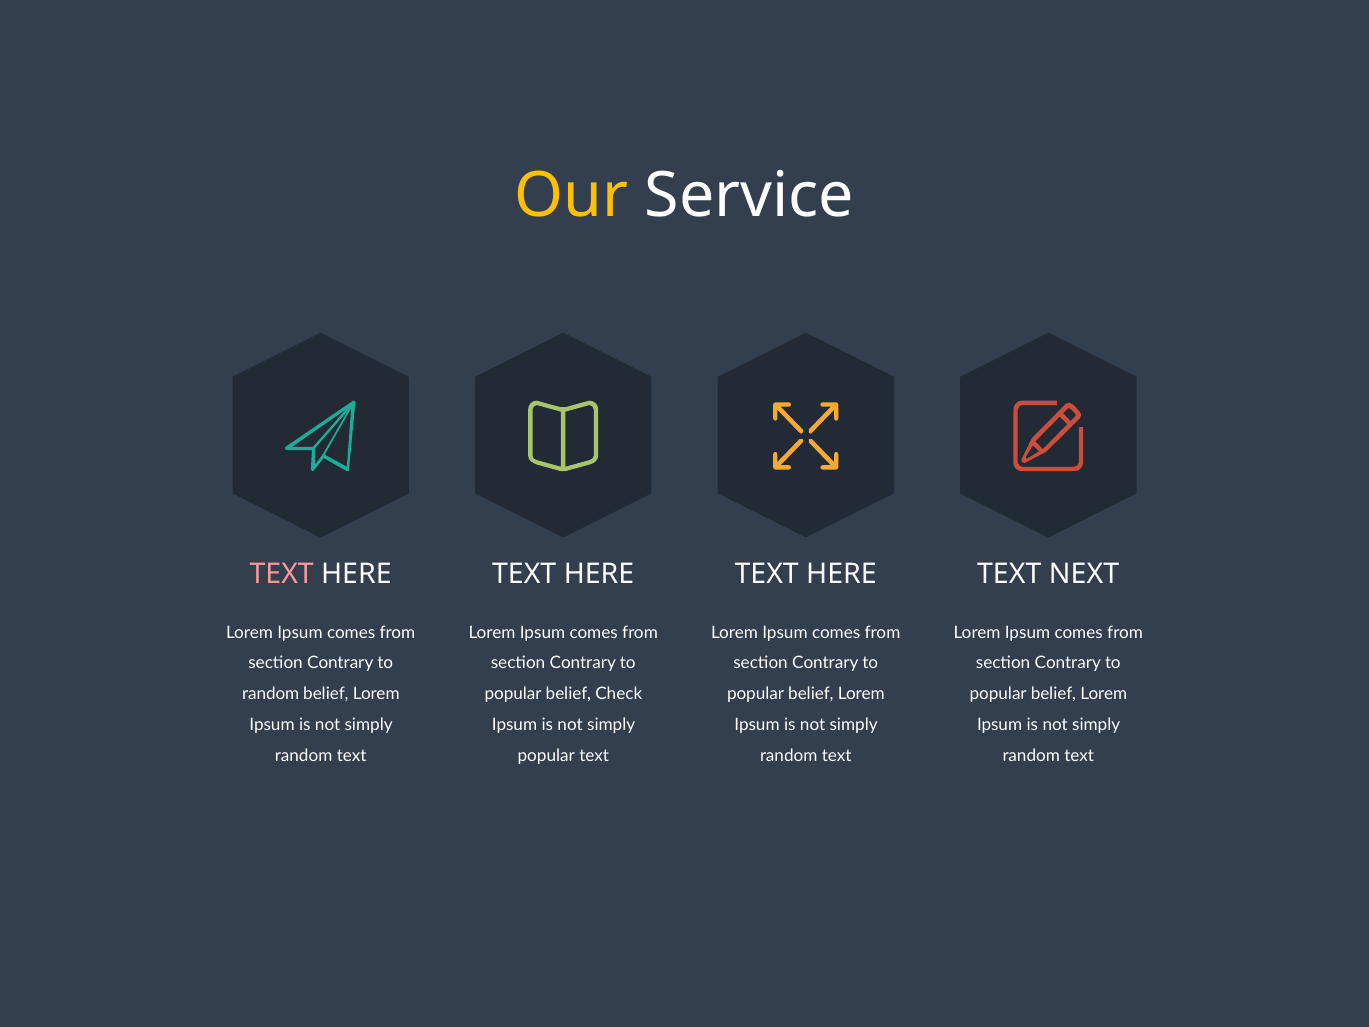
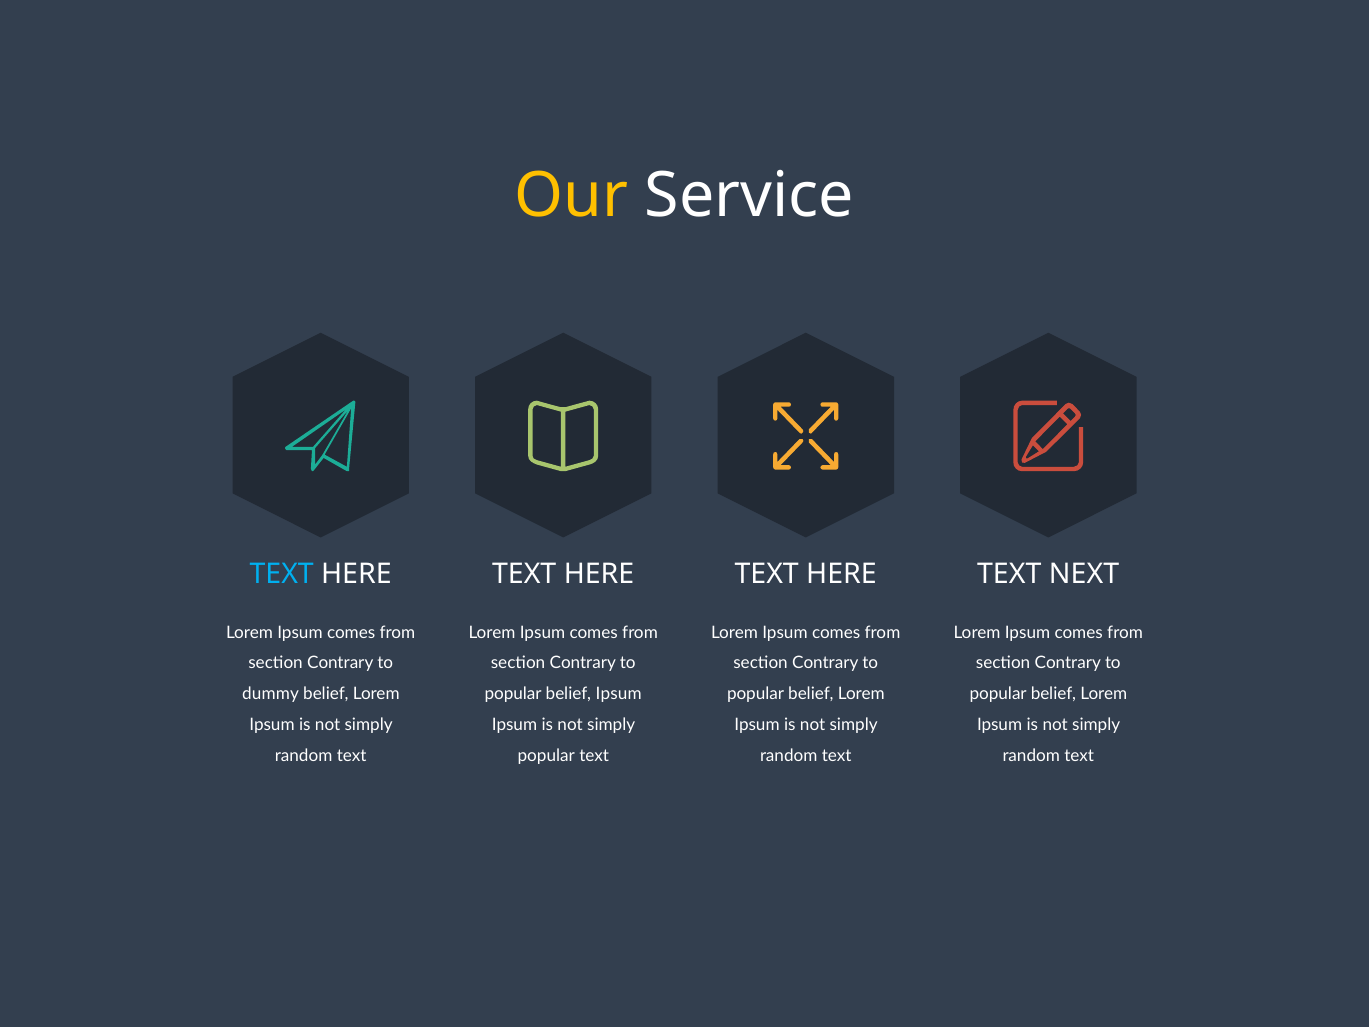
TEXT colour: pink -> light blue (282, 574)
random: random -> dummy (270, 694)
belief Check: Check -> Ipsum (619, 694)
